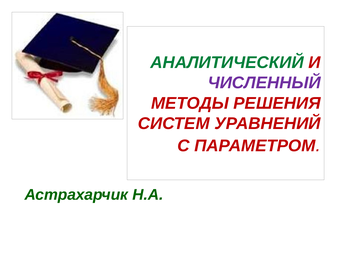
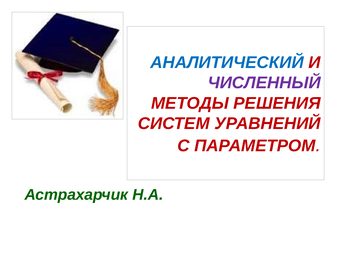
АНАЛИТИЧЕСКИЙ colour: green -> blue (227, 63)
